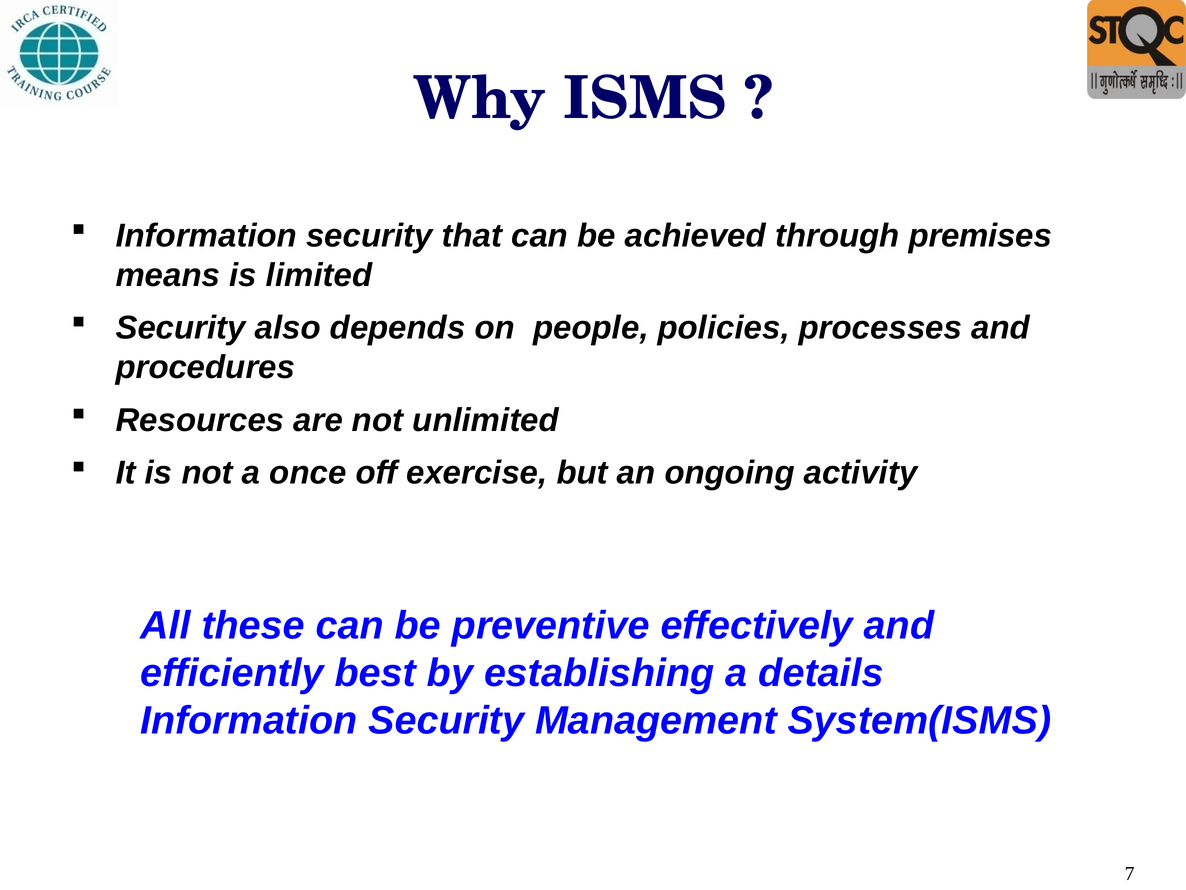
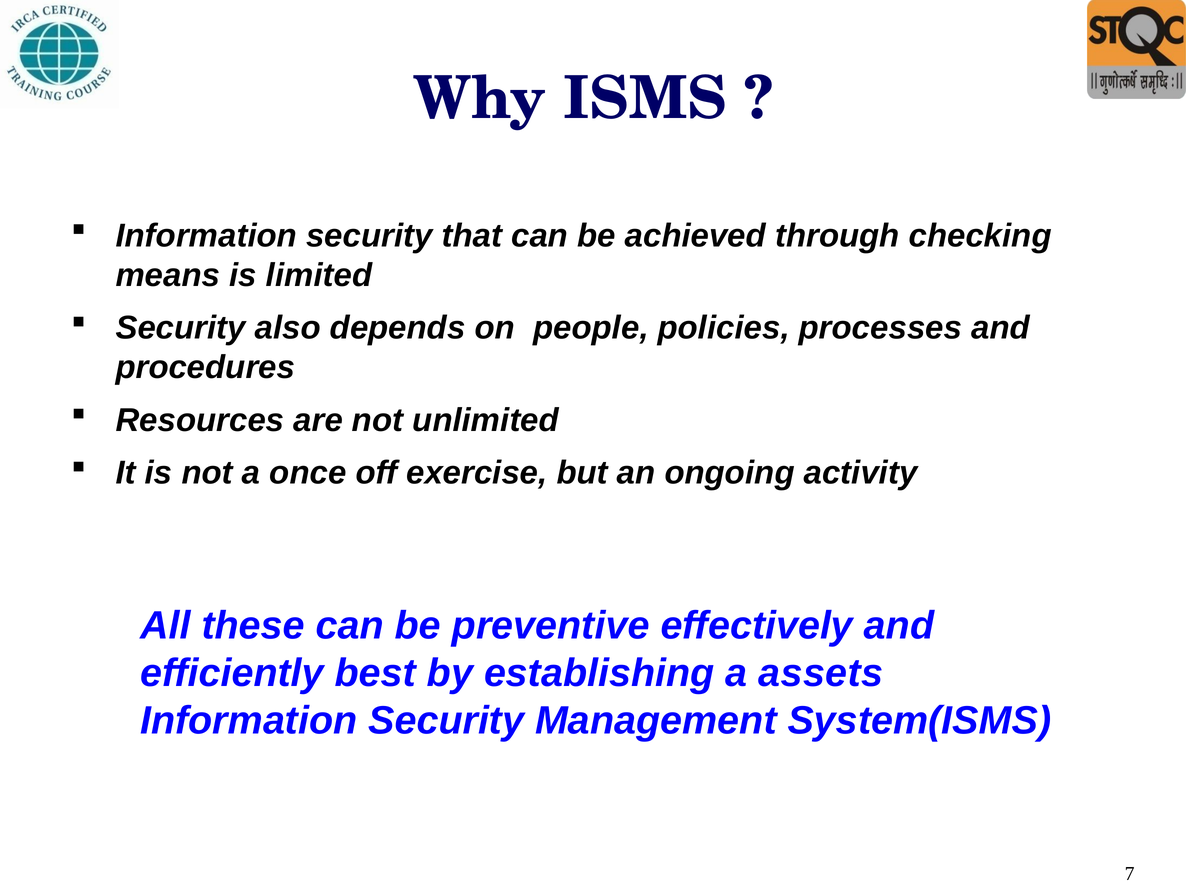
premises: premises -> checking (980, 236)
details: details -> assets (821, 673)
